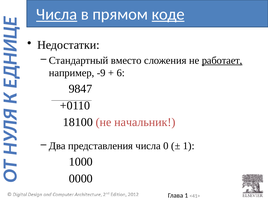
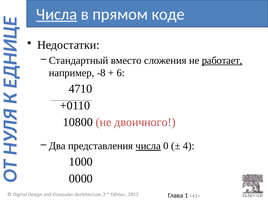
коде underline: present -> none (168, 14)
-9: -9 -> -8 (101, 73)
9847: 9847 -> 4710 (80, 89)
18100: 18100 -> 10800 (78, 122)
начальник: начальник -> двоичного (145, 122)
числа underline: none -> present (148, 146)
1: 1 -> 4 (189, 146)
